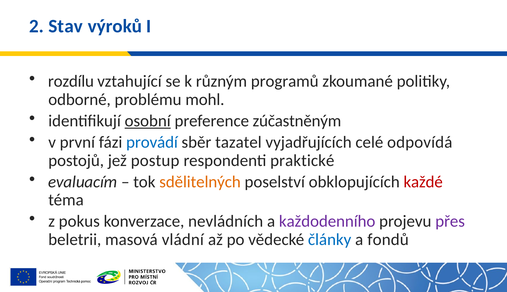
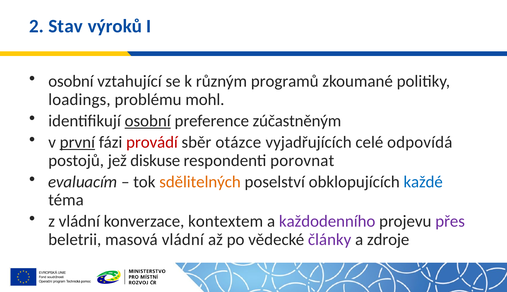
rozdílu: rozdílu -> osobní (71, 81)
odborné: odborné -> loadings (79, 100)
první underline: none -> present (77, 142)
provádí colour: blue -> red (152, 142)
tazatel: tazatel -> otázce (238, 142)
postup: postup -> diskuse (155, 160)
praktické: praktické -> porovnat (302, 160)
každé colour: red -> blue (423, 182)
z pokus: pokus -> vládní (79, 221)
nevládních: nevládních -> kontextem (226, 221)
články colour: blue -> purple (330, 240)
fondů: fondů -> zdroje (388, 240)
